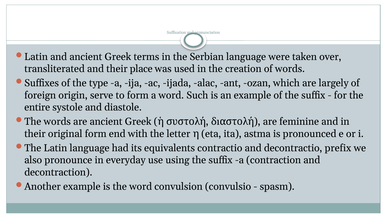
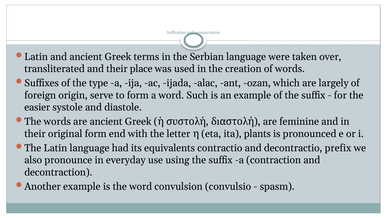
entire: entire -> easier (37, 107)
astma: astma -> plants (257, 134)
